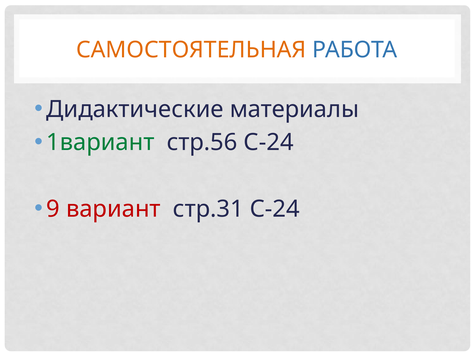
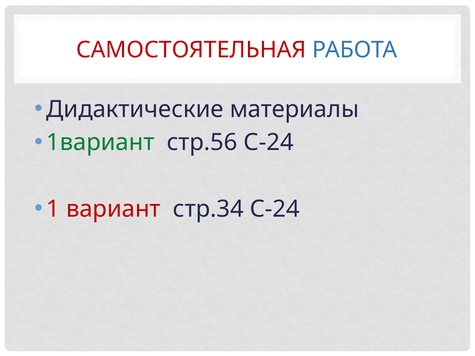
САМОСТОЯТЕЛЬНАЯ colour: orange -> red (191, 50)
9: 9 -> 1 (53, 209)
стр.31: стр.31 -> стр.34 (208, 209)
